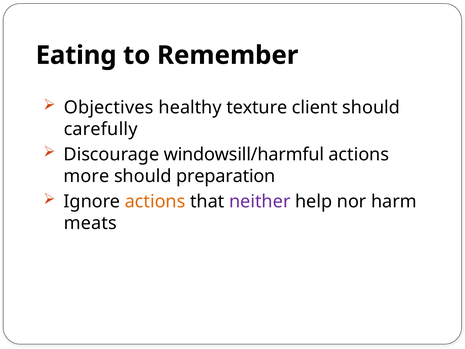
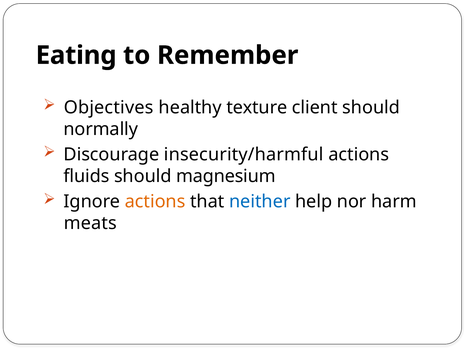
carefully: carefully -> normally (101, 129)
windowsill/harmful: windowsill/harmful -> insecurity/harmful (244, 154)
more: more -> fluids (86, 176)
preparation: preparation -> magnesium (226, 176)
neither colour: purple -> blue (260, 202)
